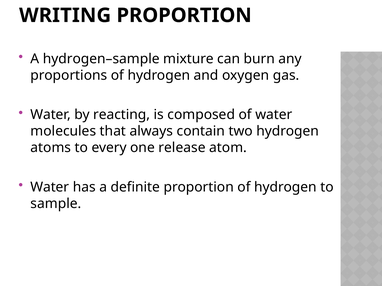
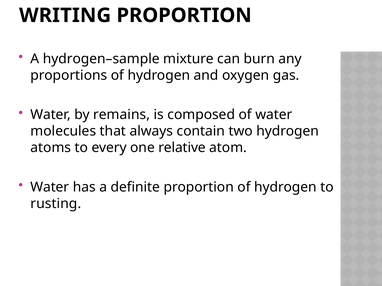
reacting: reacting -> remains (122, 115)
release: release -> relative (182, 148)
sample: sample -> rusting (56, 204)
